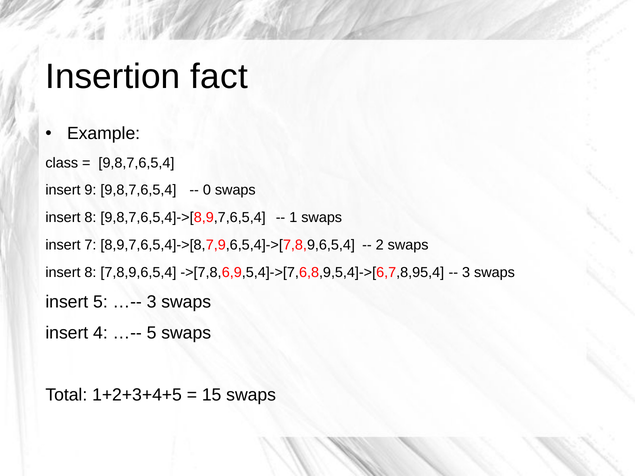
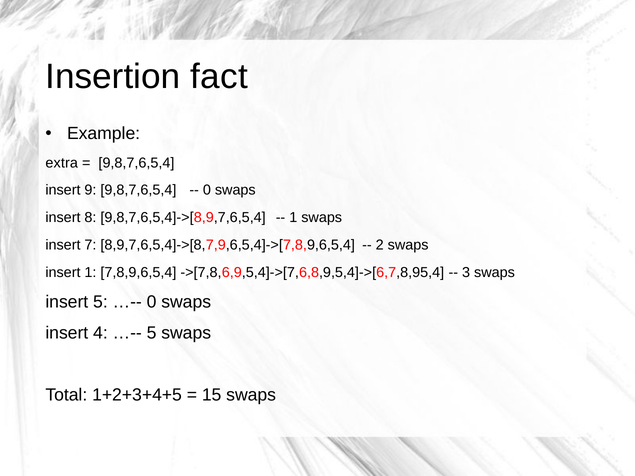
class: class -> extra (62, 163)
8: 8 -> 1 (90, 273)
3: 3 -> 0 (152, 302)
